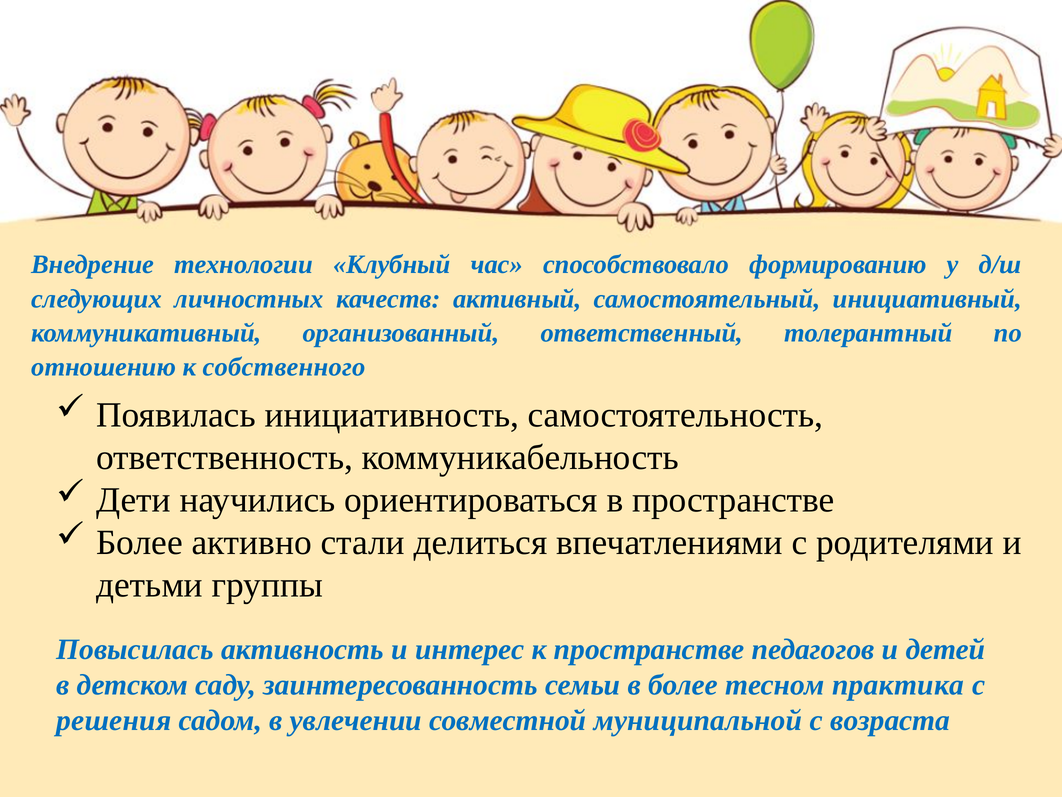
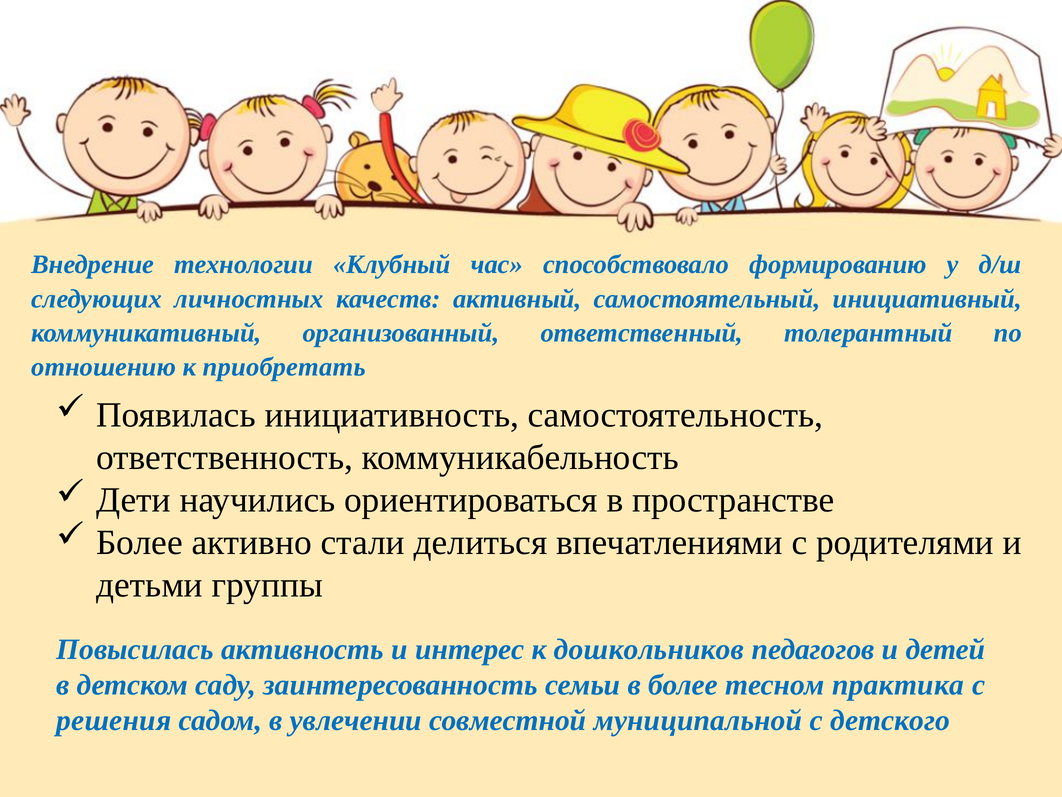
собственного: собственного -> приобретать (284, 367)
к пространстве: пространстве -> дошкольников (649, 649)
возраста: возраста -> детского (890, 720)
